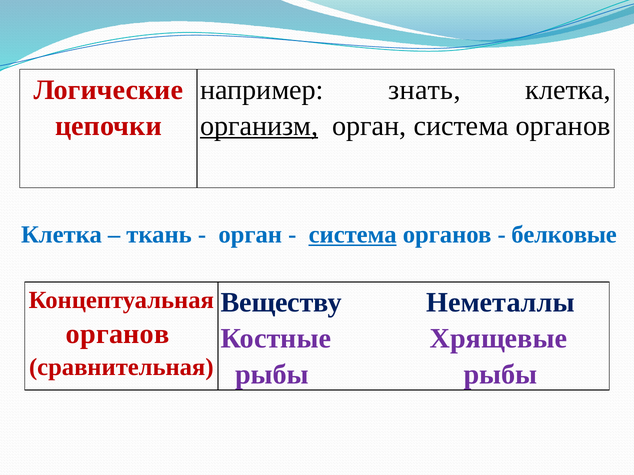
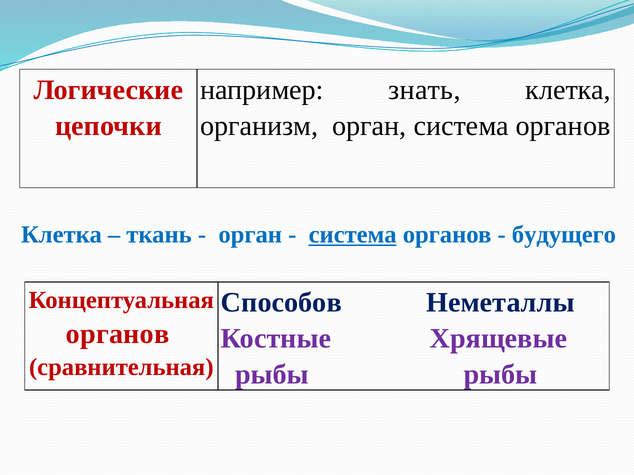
организм underline: present -> none (259, 126)
белковые: белковые -> будущего (564, 235)
Веществу: Веществу -> Способов (281, 303)
